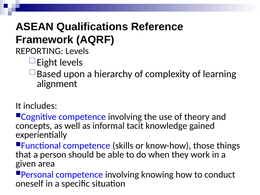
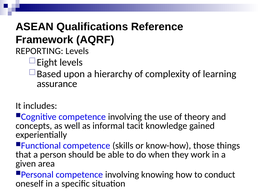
alignment: alignment -> assurance (57, 84)
